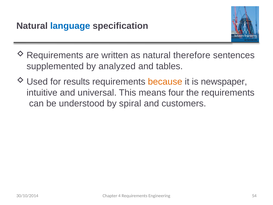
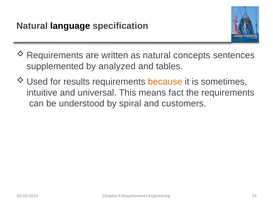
language colour: blue -> black (70, 26)
therefore: therefore -> concepts (192, 55)
newspaper: newspaper -> sometimes (224, 82)
four: four -> fact (176, 93)
